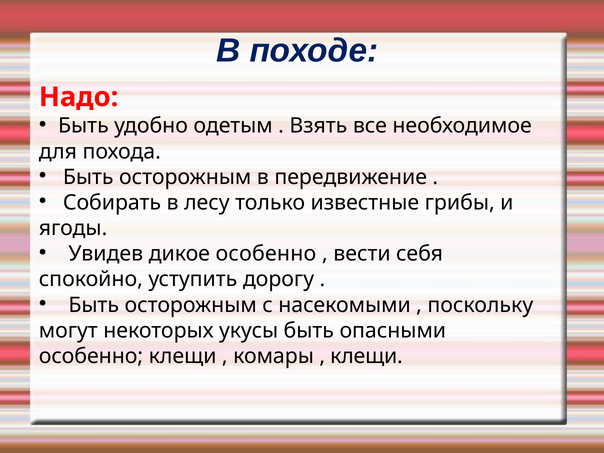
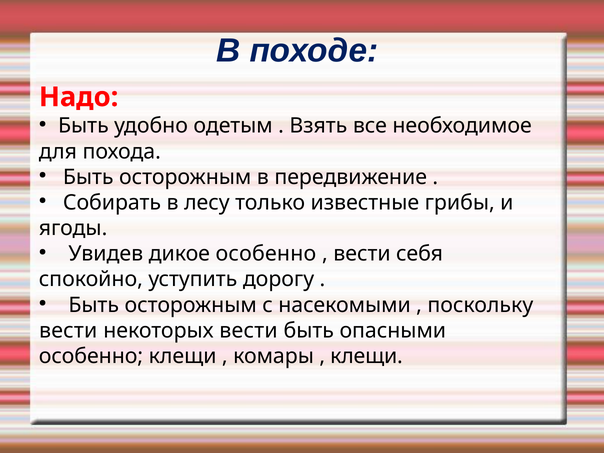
могут: могут -> вести (68, 331)
некоторых укусы: укусы -> вести (248, 331)
